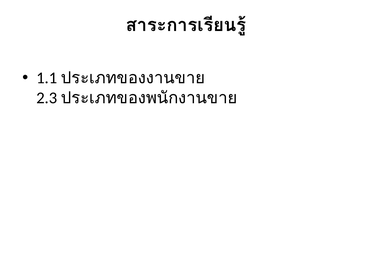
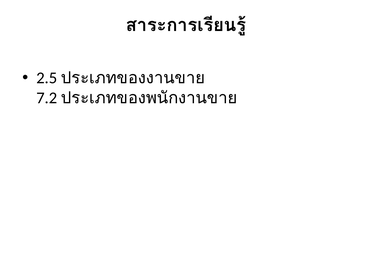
1.1: 1.1 -> 2.5 (47, 78)
2.3: 2.3 -> 7.2 (47, 98)
